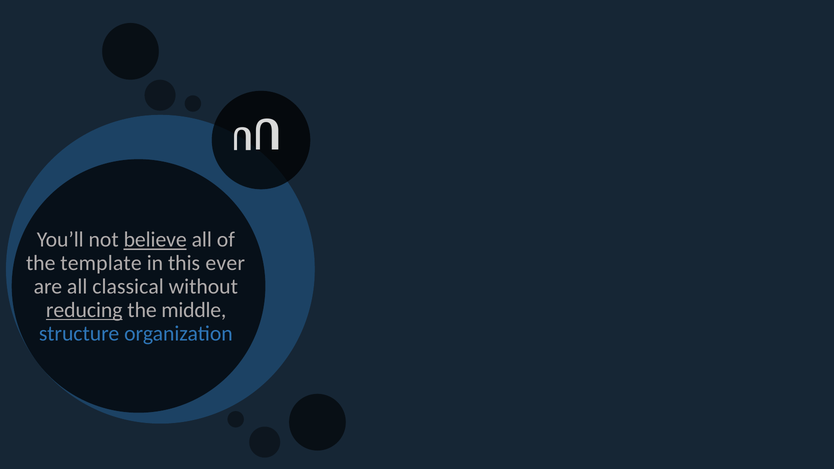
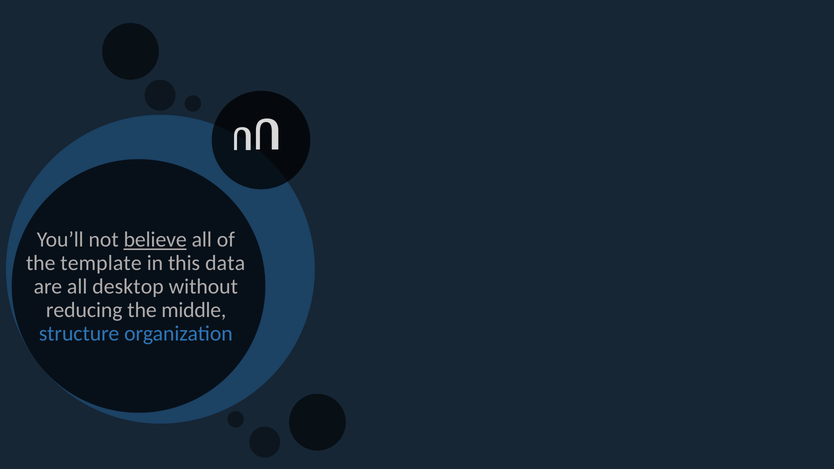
ever: ever -> data (225, 263)
classical: classical -> desktop (128, 287)
reducing underline: present -> none (84, 310)
